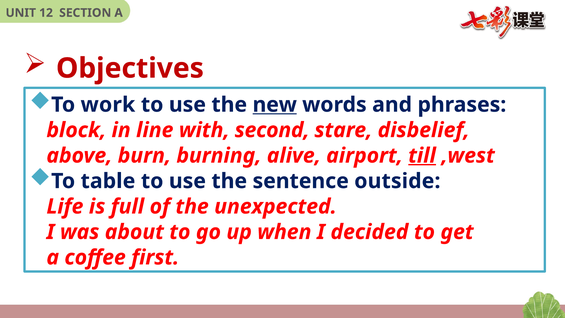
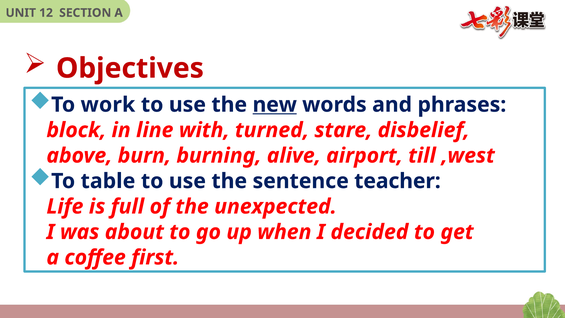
second: second -> turned (272, 130)
till underline: present -> none (422, 156)
outside: outside -> teacher (397, 181)
